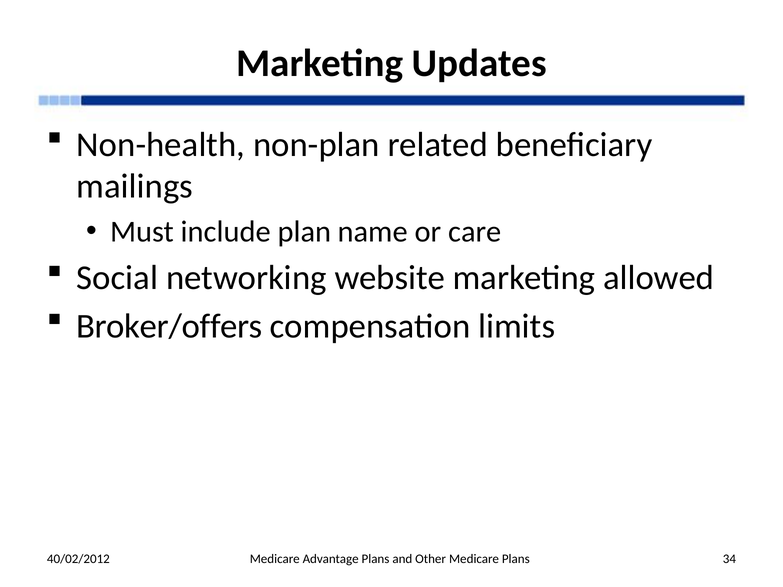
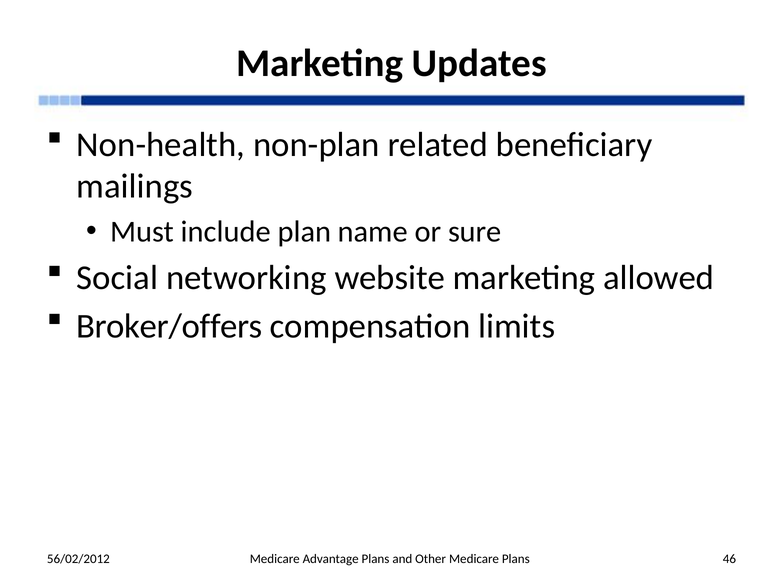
care: care -> sure (475, 232)
40/02/2012: 40/02/2012 -> 56/02/2012 (78, 559)
34: 34 -> 46 (729, 559)
